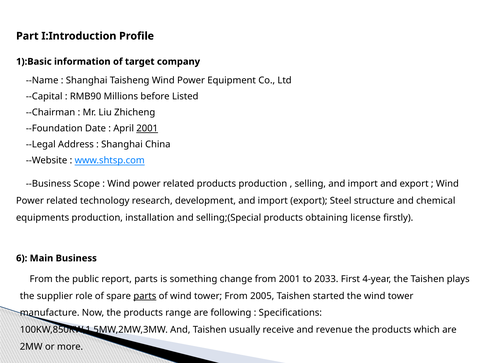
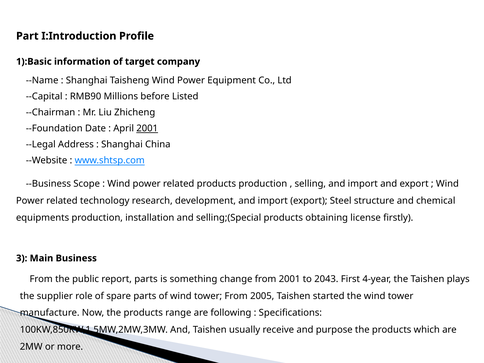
6: 6 -> 3 (22, 258)
2033: 2033 -> 2043 (326, 279)
parts underline: present -> none (145, 296)
revenue: revenue -> purpose (334, 330)
